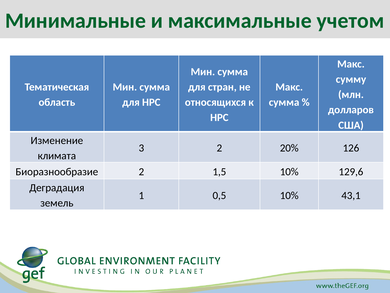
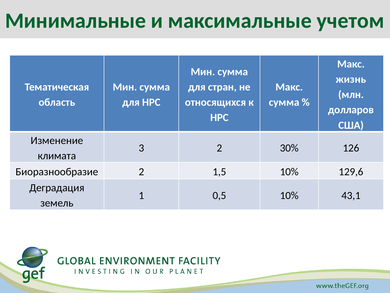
сумму: сумму -> жизнь (351, 79)
20%: 20% -> 30% (289, 148)
